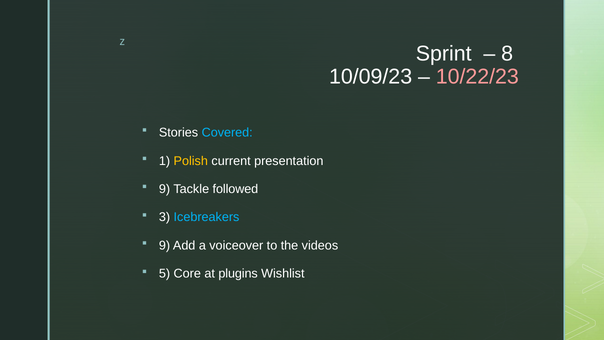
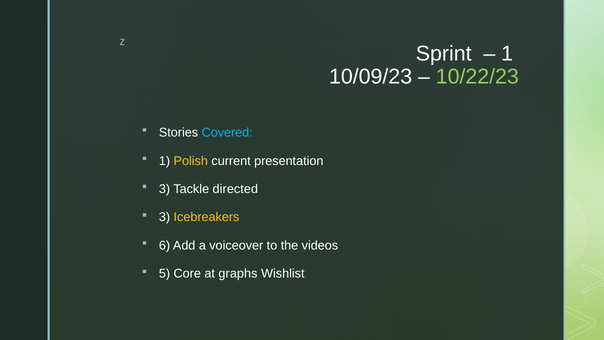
8: 8 -> 1 (507, 54)
10/22/23 colour: pink -> light green (477, 77)
9: 9 -> 3 (165, 189)
followed: followed -> directed (235, 189)
Icebreakers colour: light blue -> yellow (207, 217)
9: 9 -> 6 (165, 245)
plugins: plugins -> graphs (238, 274)
